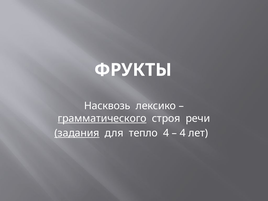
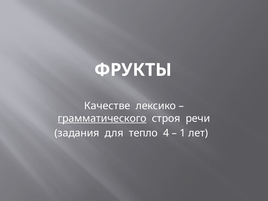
Насквозь: Насквозь -> Качестве (107, 106)
задания underline: present -> none (77, 133)
4: 4 -> 1 (183, 133)
